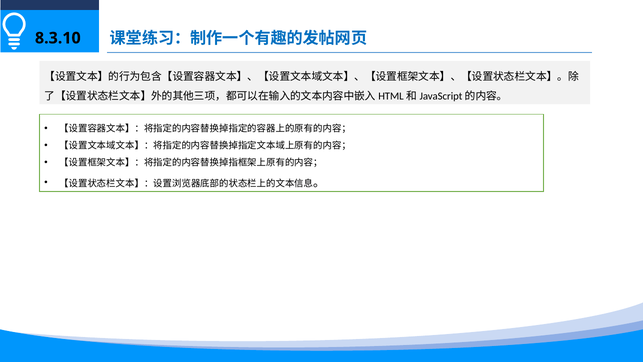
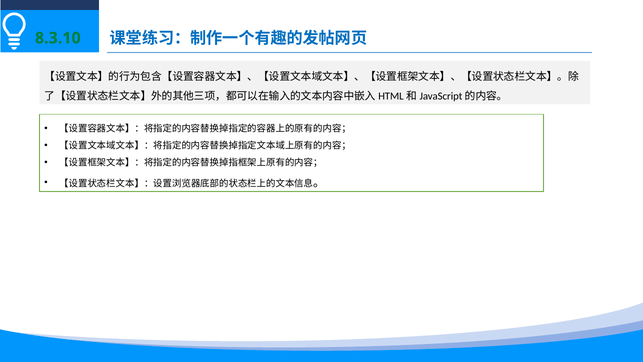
8.3.10 colour: black -> green (58, 38)
